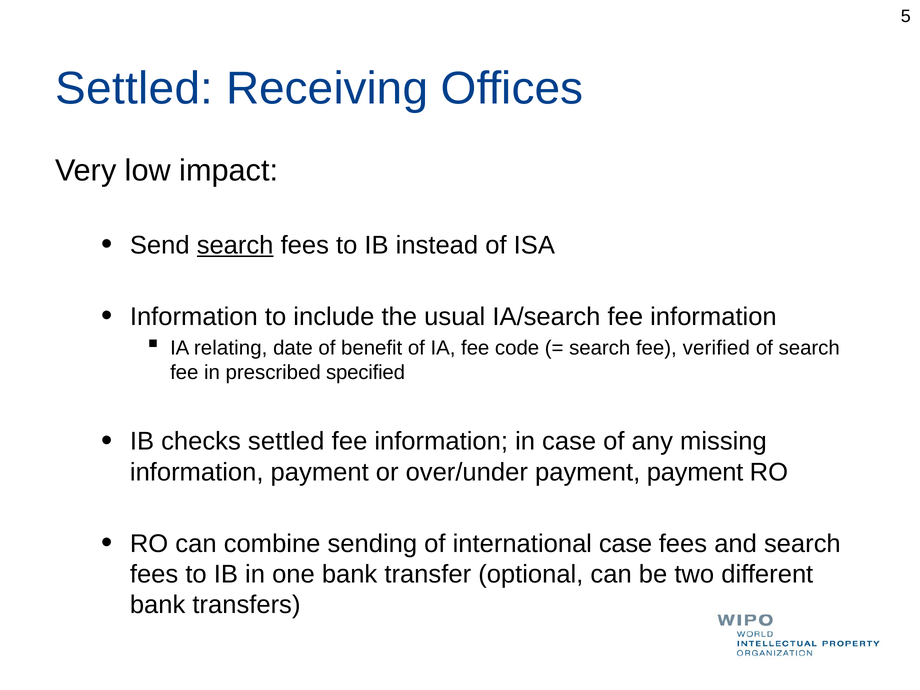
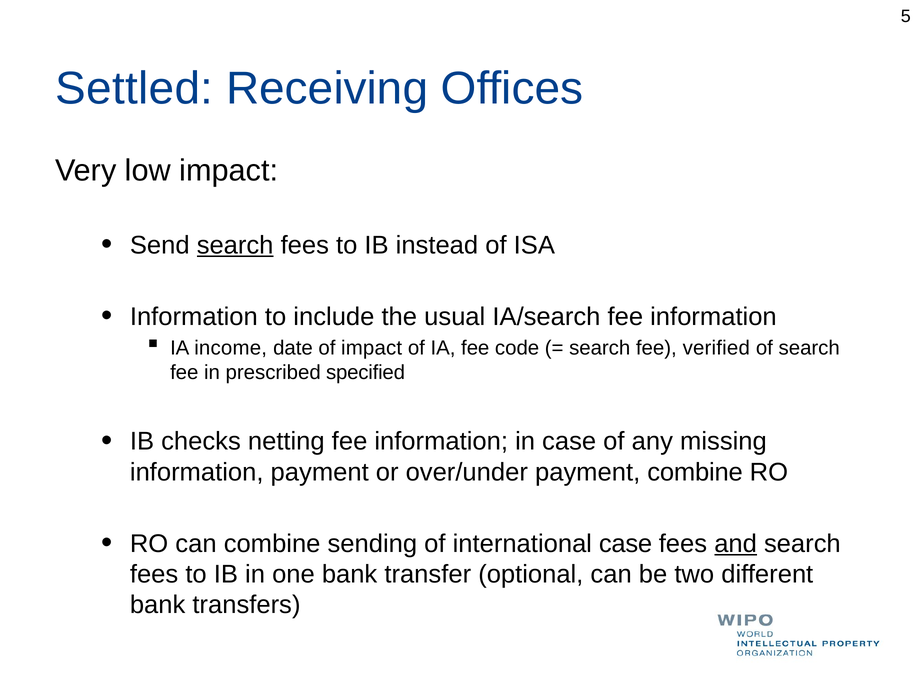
relating: relating -> income (231, 348)
of benefit: benefit -> impact (372, 348)
checks settled: settled -> netting (286, 441)
payment payment: payment -> combine (695, 472)
and underline: none -> present (736, 544)
